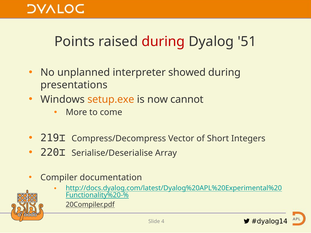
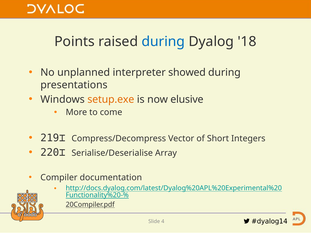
during colour: red -> blue (163, 42)
51: 51 -> 18 (247, 42)
cannot: cannot -> elusive (187, 100)
